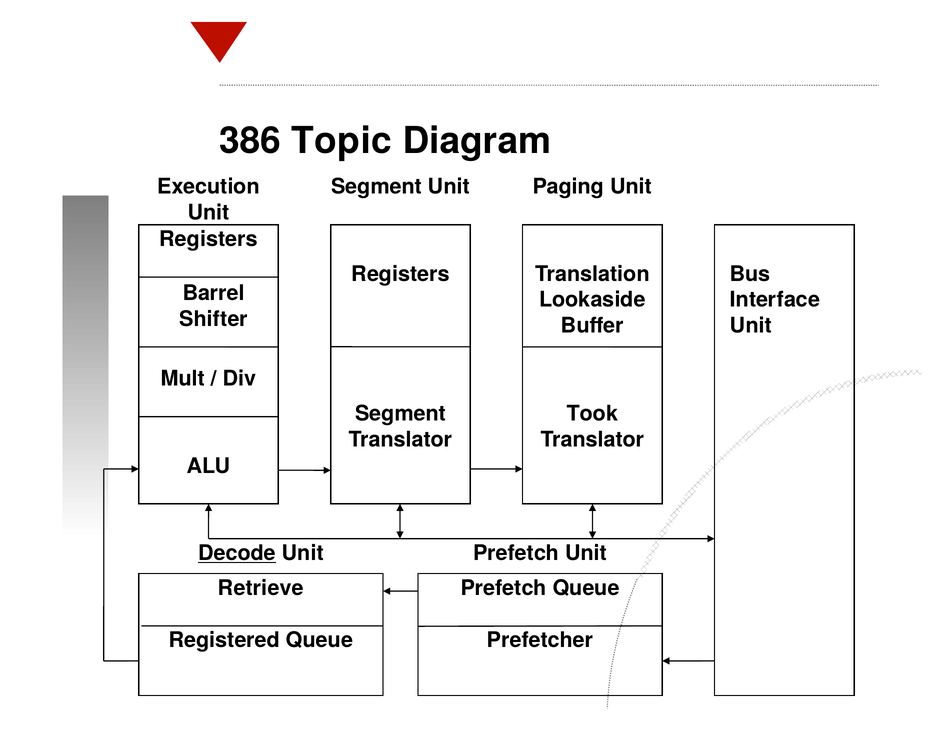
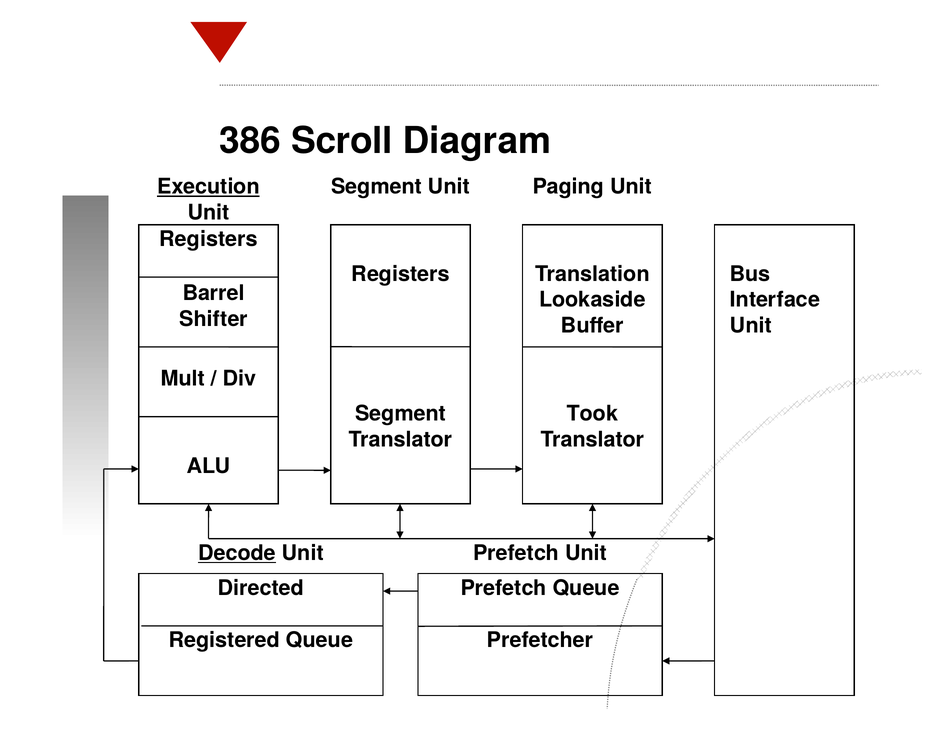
Topic: Topic -> Scroll (342, 141)
Execution underline: none -> present (208, 187)
Retrieve: Retrieve -> Directed (261, 588)
